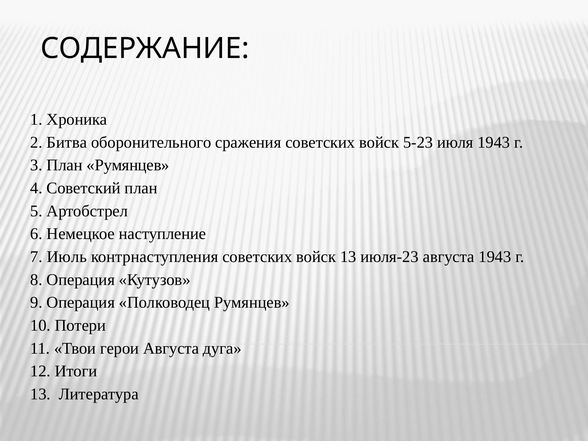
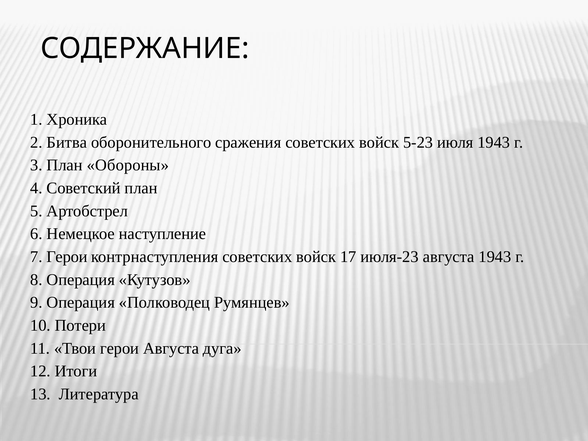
План Румянцев: Румянцев -> Обороны (128, 165)
7 Июль: Июль -> Герои (67, 257)
войск 13: 13 -> 17 (348, 257)
